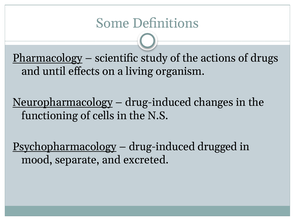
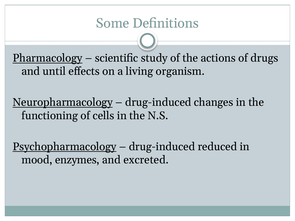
drugged: drugged -> reduced (217, 147)
separate: separate -> enzymes (77, 160)
